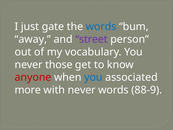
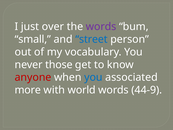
gate: gate -> over (53, 26)
words colour: blue -> purple (101, 26)
away: away -> small (33, 39)
street colour: purple -> blue (91, 39)
with never: never -> world (82, 90)
88-9: 88-9 -> 44-9 (147, 90)
